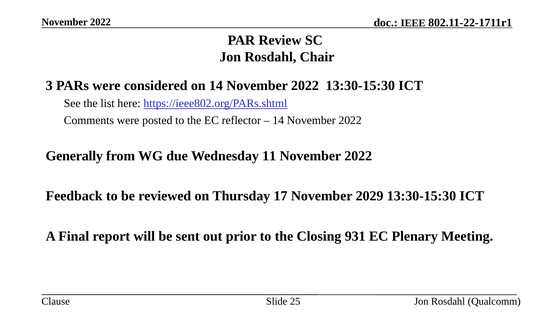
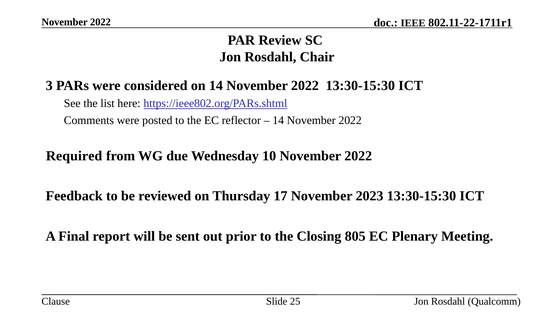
Generally: Generally -> Required (74, 156)
11: 11 -> 10 (269, 156)
2029: 2029 -> 2023 (370, 196)
931: 931 -> 805 (355, 236)
